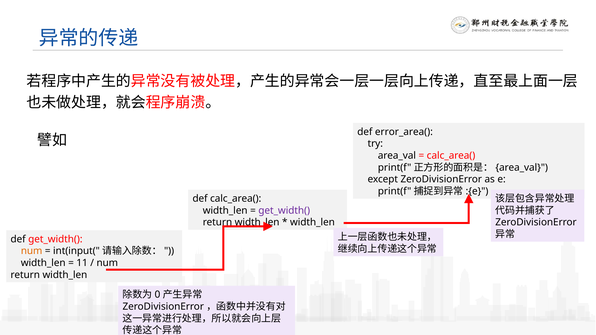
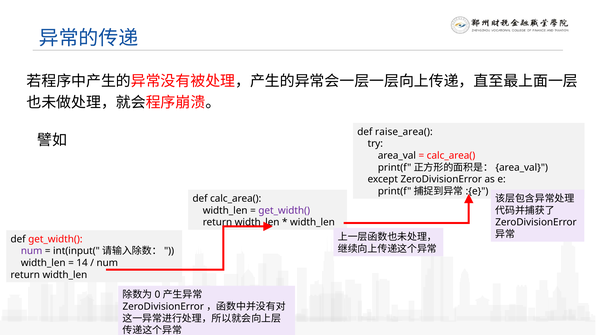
error_area(: error_area( -> raise_area( (404, 132)
num colour: orange -> purple (32, 251)
11: 11 -> 14 (82, 263)
